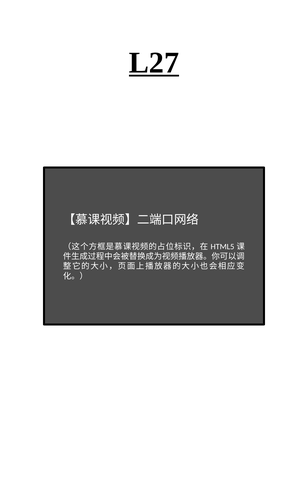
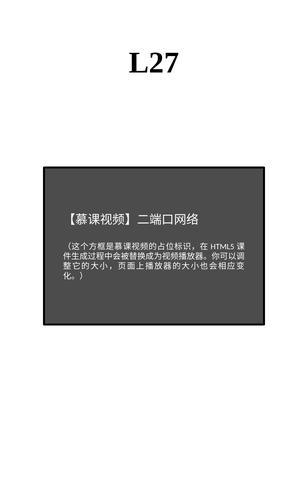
L27 underline: present -> none (154, 63)
